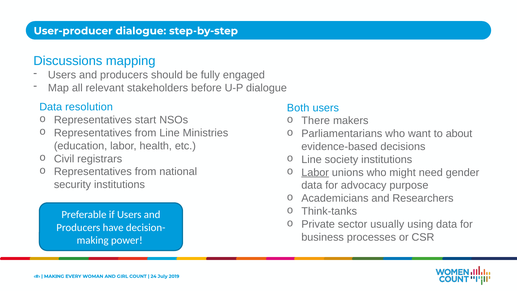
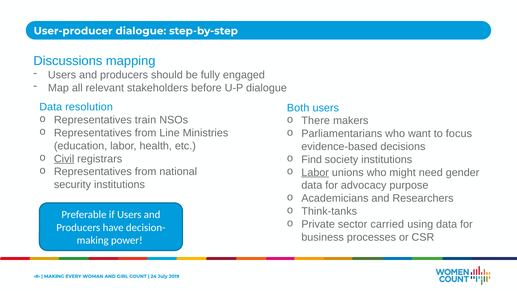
start: start -> train (146, 120)
about: about -> focus (459, 134)
Civil underline: none -> present (64, 159)
Line: Line -> Find (312, 159)
usually: usually -> carried (387, 224)
